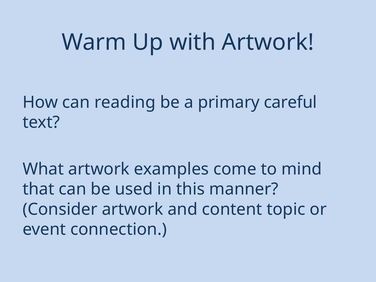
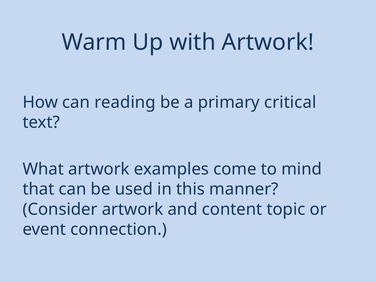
careful: careful -> critical (290, 102)
